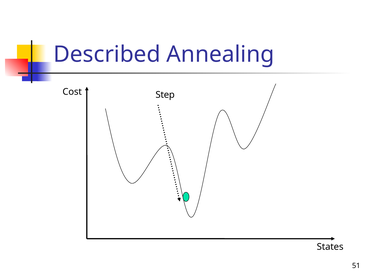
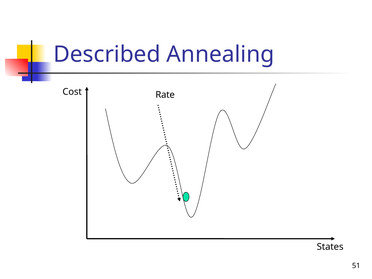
Step: Step -> Rate (165, 95)
